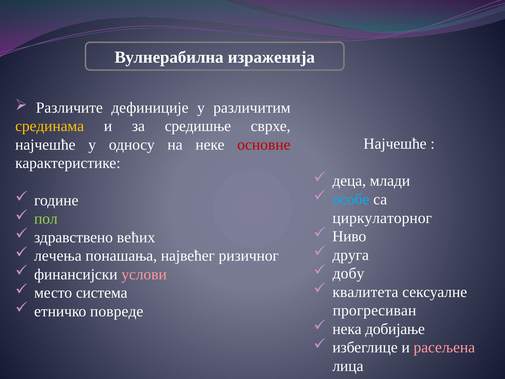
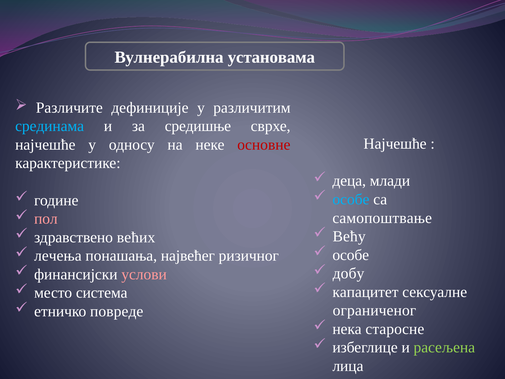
израженија: израженија -> установама (271, 57)
срединама colour: yellow -> light blue (50, 126)
пол colour: light green -> pink (46, 219)
циркулаторног: циркулаторног -> самопоштвање (382, 218)
Ниво: Ниво -> Већу (349, 236)
друга: друга -> особе (351, 255)
квалитета: квалитета -> капацитет (365, 292)
прогресиван: прогресиван -> ограниченог (374, 310)
добијање: добијање -> старосне (395, 329)
расељена colour: pink -> light green (444, 347)
